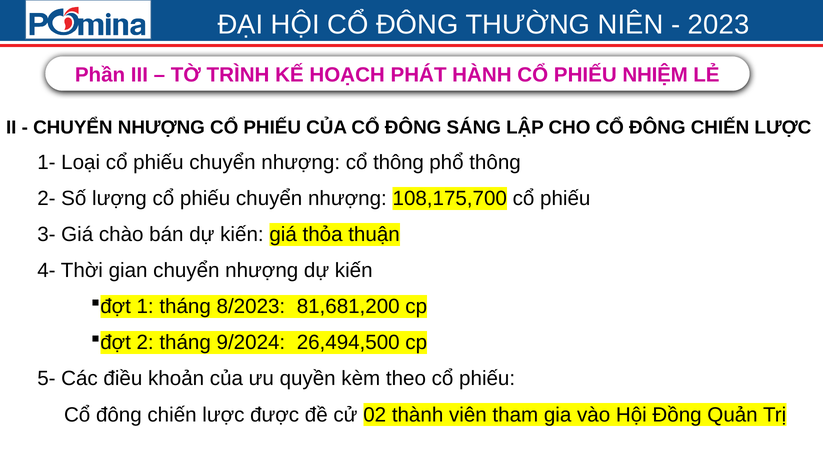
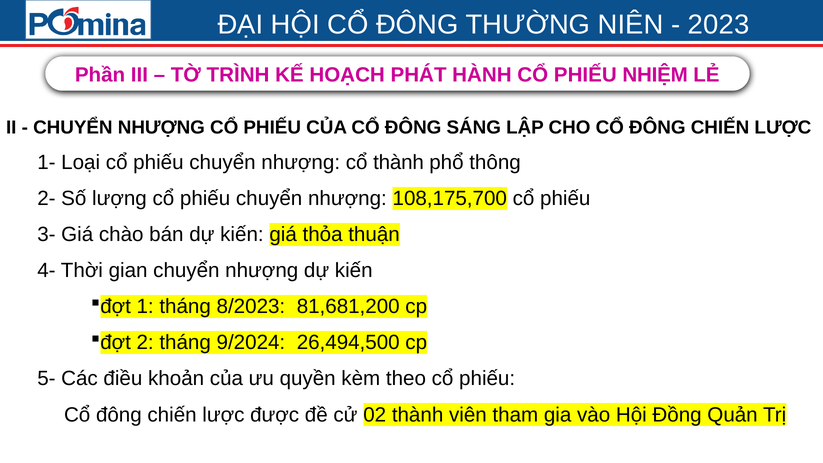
cổ thông: thông -> thành (399, 163)
